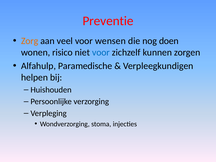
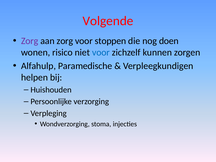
Preventie: Preventie -> Volgende (108, 21)
Zorg colour: orange -> purple (30, 41)
aan veel: veel -> zorg (65, 41)
wensen: wensen -> stoppen (110, 41)
